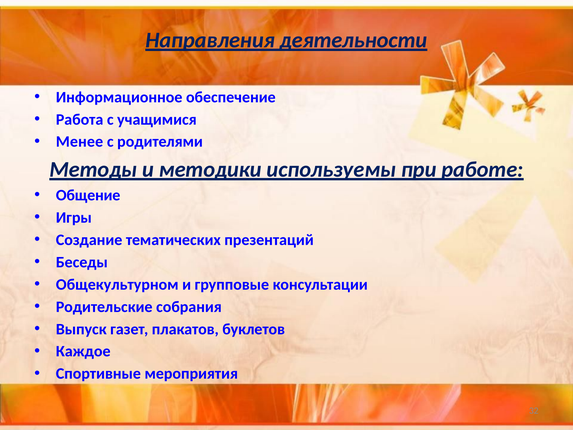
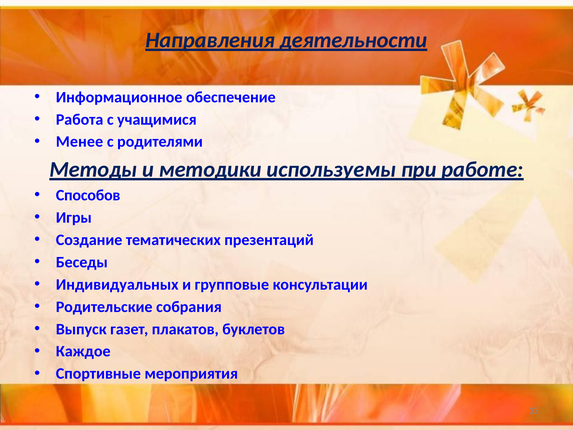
Общение: Общение -> Способов (88, 195)
Общекультурном: Общекультурном -> Индивидуальных (117, 284)
